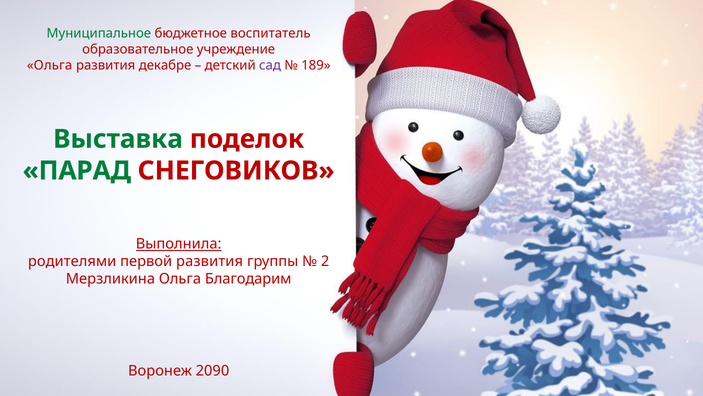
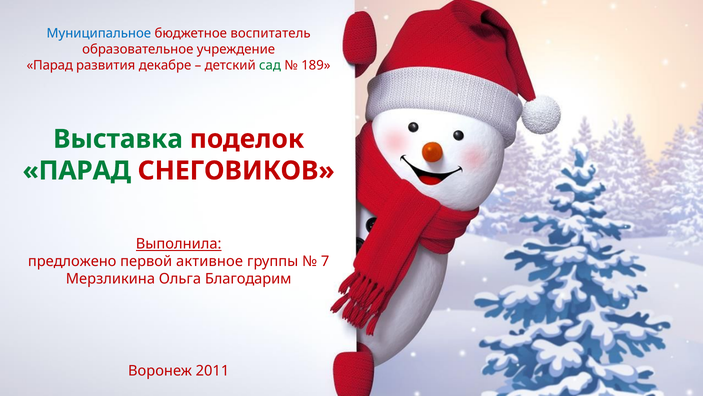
Муниципальное colour: green -> blue (99, 34)
Ольга: Ольга -> Парад (50, 65)
сад colour: purple -> green (270, 65)
родителями: родителями -> предложено (72, 261)
первой развития: развития -> активное (210, 261)
2: 2 -> 7 (325, 261)
2090: 2090 -> 2011 (212, 370)
